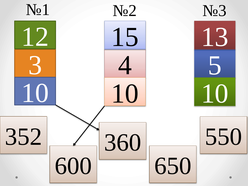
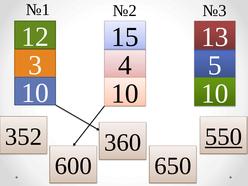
550 underline: none -> present (224, 137)
